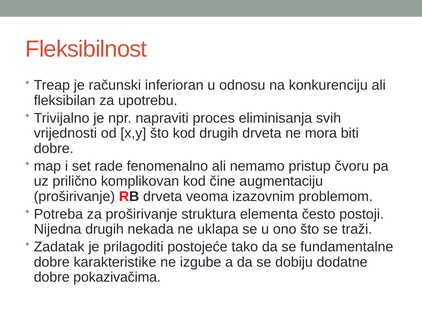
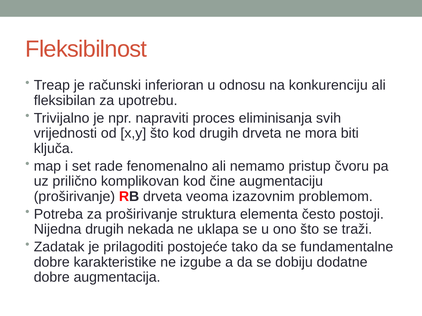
dobre: dobre -> ključa (54, 149)
pokazivačima: pokazivačima -> augmentacija (117, 278)
